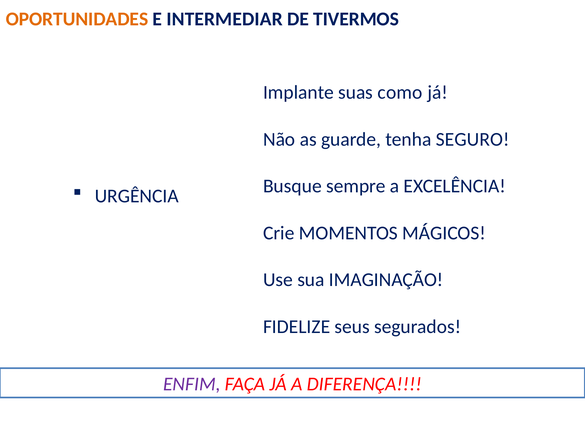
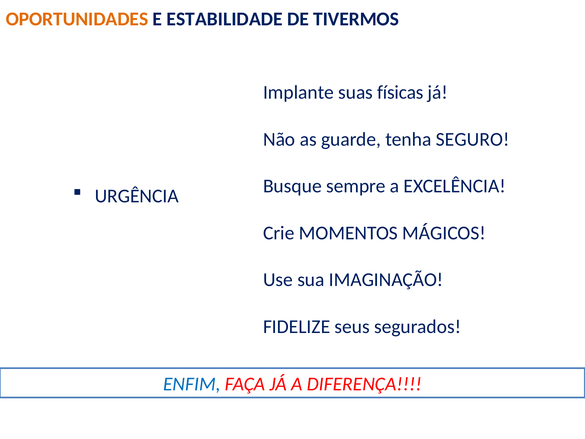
INTERMEDIAR: INTERMEDIAR -> ESTABILIDADE (225, 19)
como: como -> físicas (400, 92)
ENFIM colour: purple -> blue (192, 384)
